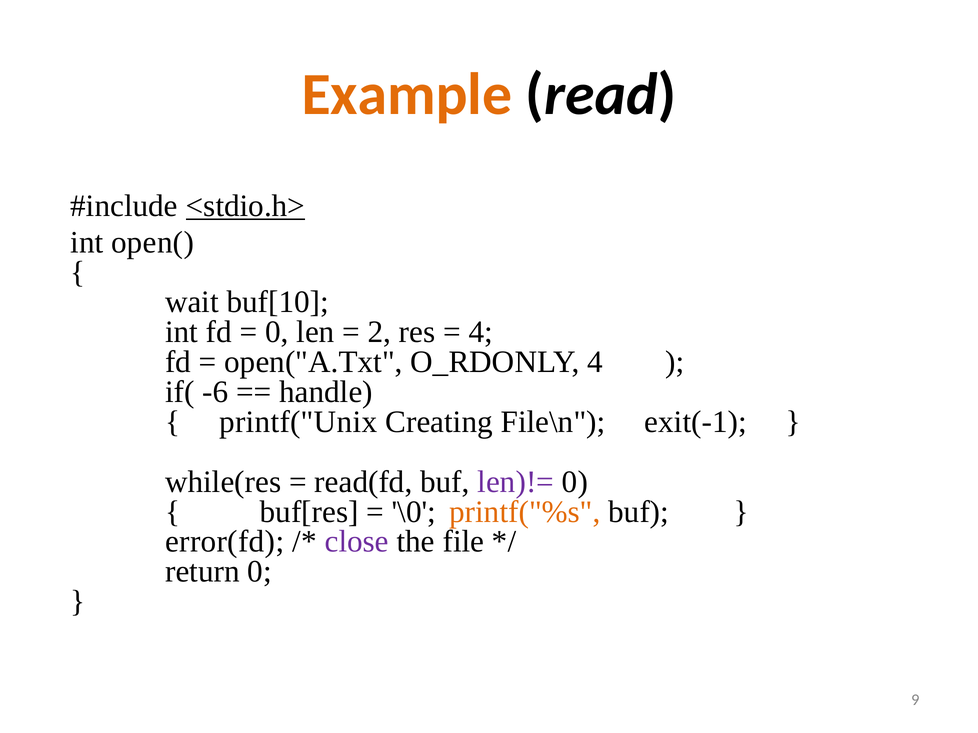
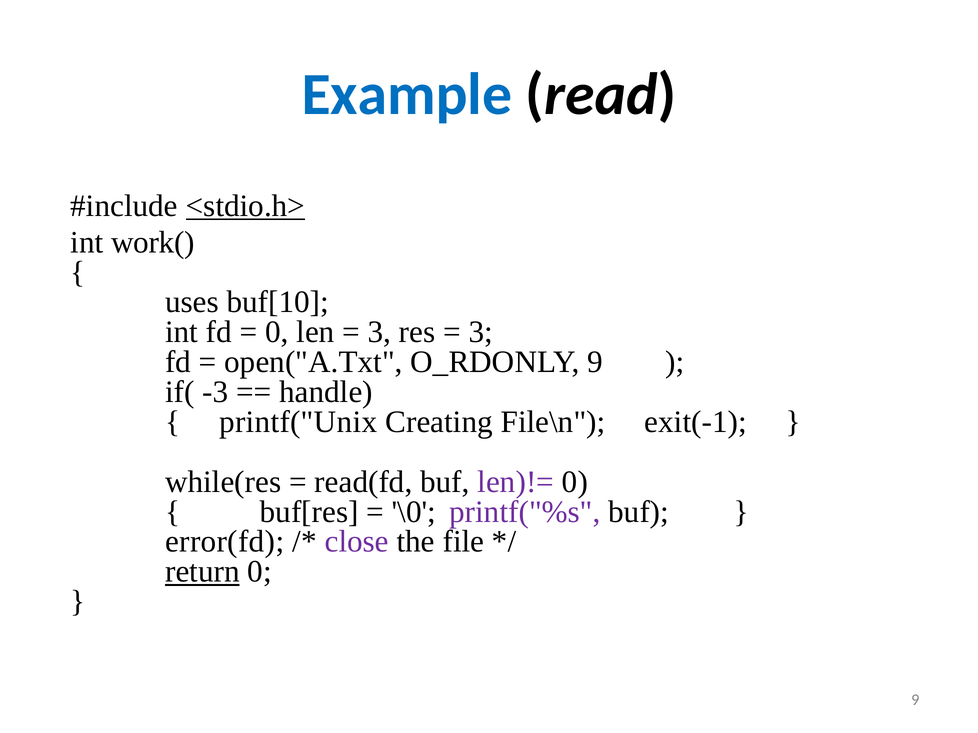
Example colour: orange -> blue (407, 95)
open(: open( -> work( (153, 242)
wait: wait -> uses (192, 302)
2: 2 -> 3 (379, 332)
4: 4 -> 3 (481, 332)
O_RDONLY 4: 4 -> 9 (595, 362)
-6: -6 -> -3 (215, 392)
printf("%s colour: orange -> purple (525, 512)
return underline: none -> present (202, 572)
